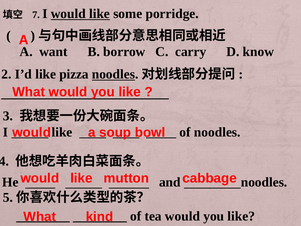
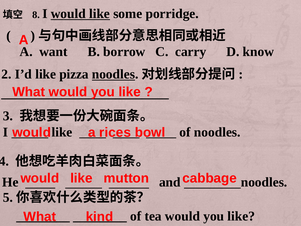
7: 7 -> 8 (36, 15)
soup: soup -> rices (115, 132)
